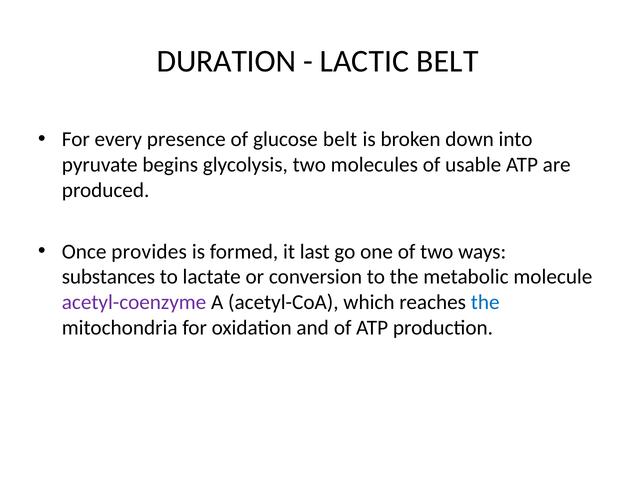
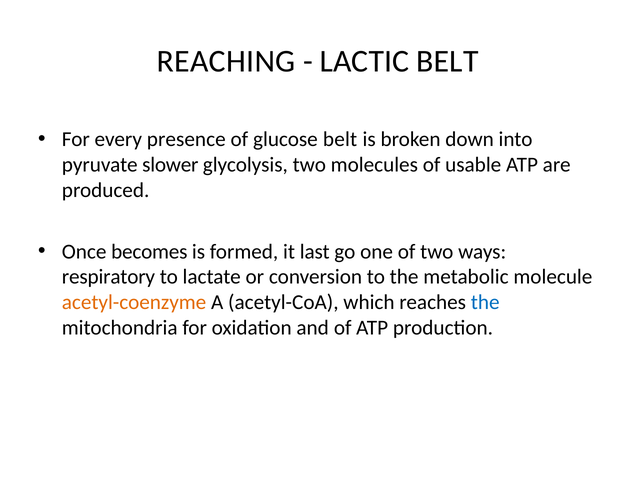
DURATION: DURATION -> REACHING (226, 61)
begins: begins -> slower (170, 165)
provides: provides -> becomes (149, 252)
substances: substances -> respiratory (108, 277)
acetyl-coenzyme colour: purple -> orange (134, 302)
